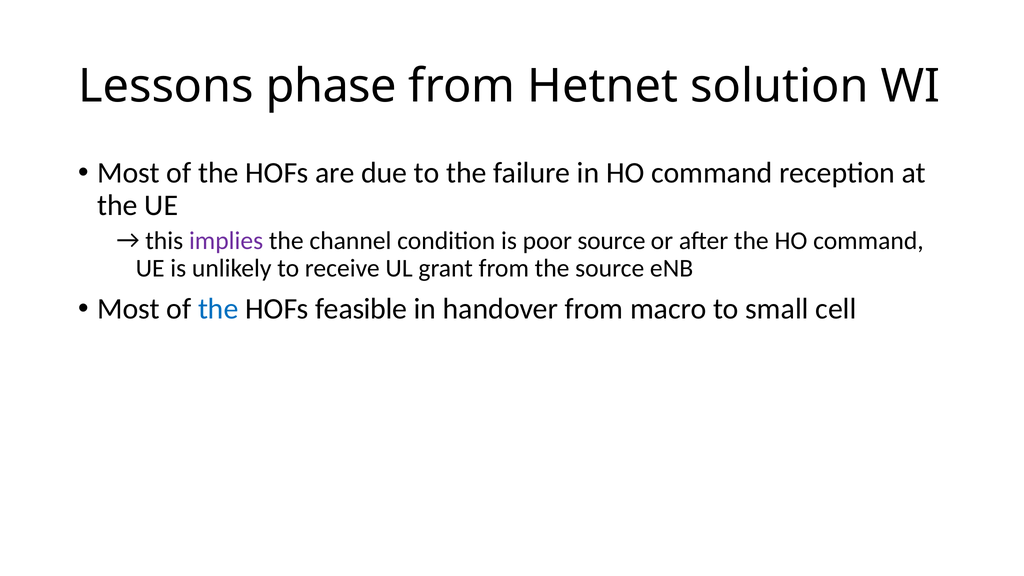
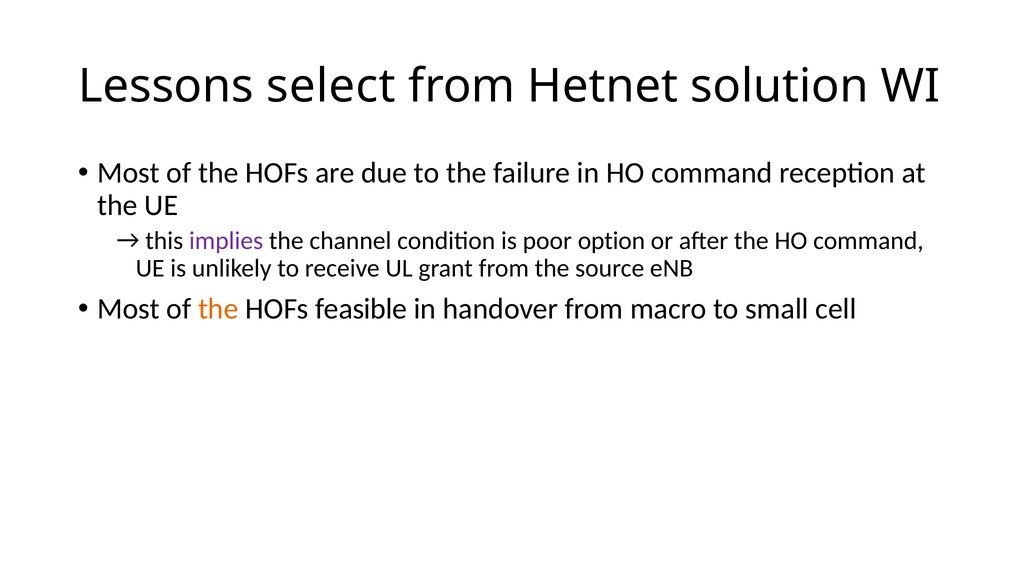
phase: phase -> select (331, 86)
poor source: source -> option (611, 241)
the colour: blue -> orange (218, 309)
